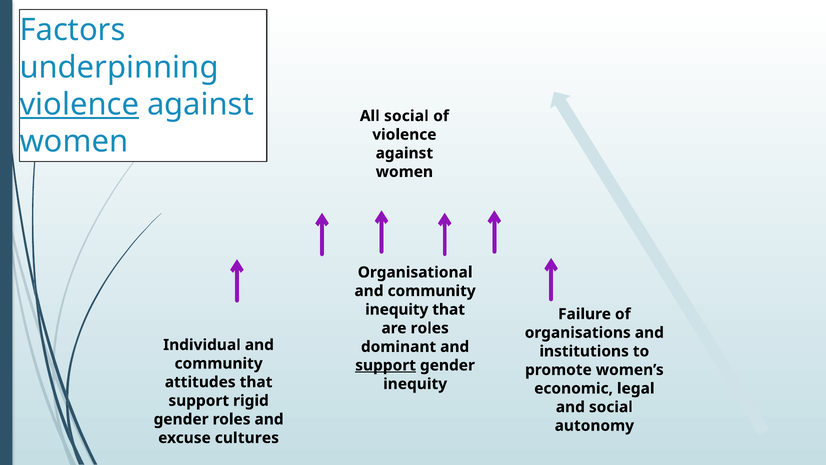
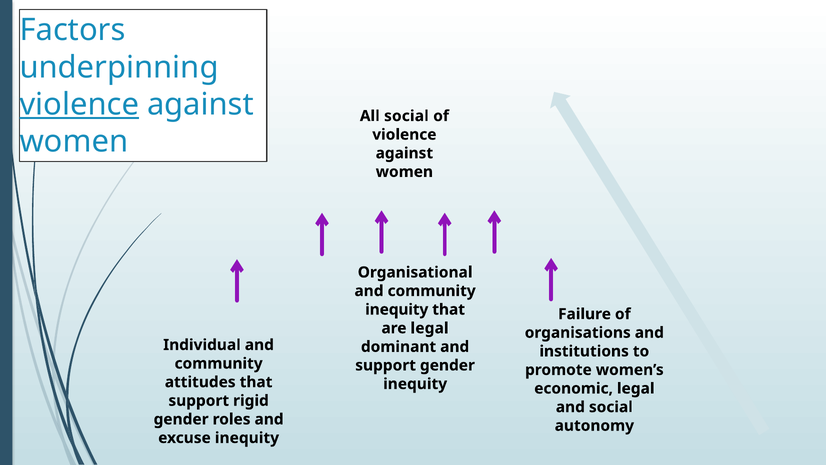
are roles: roles -> legal (430, 328)
support underline: present -> none (386, 365)
excuse cultures: cultures -> inequity (247, 438)
